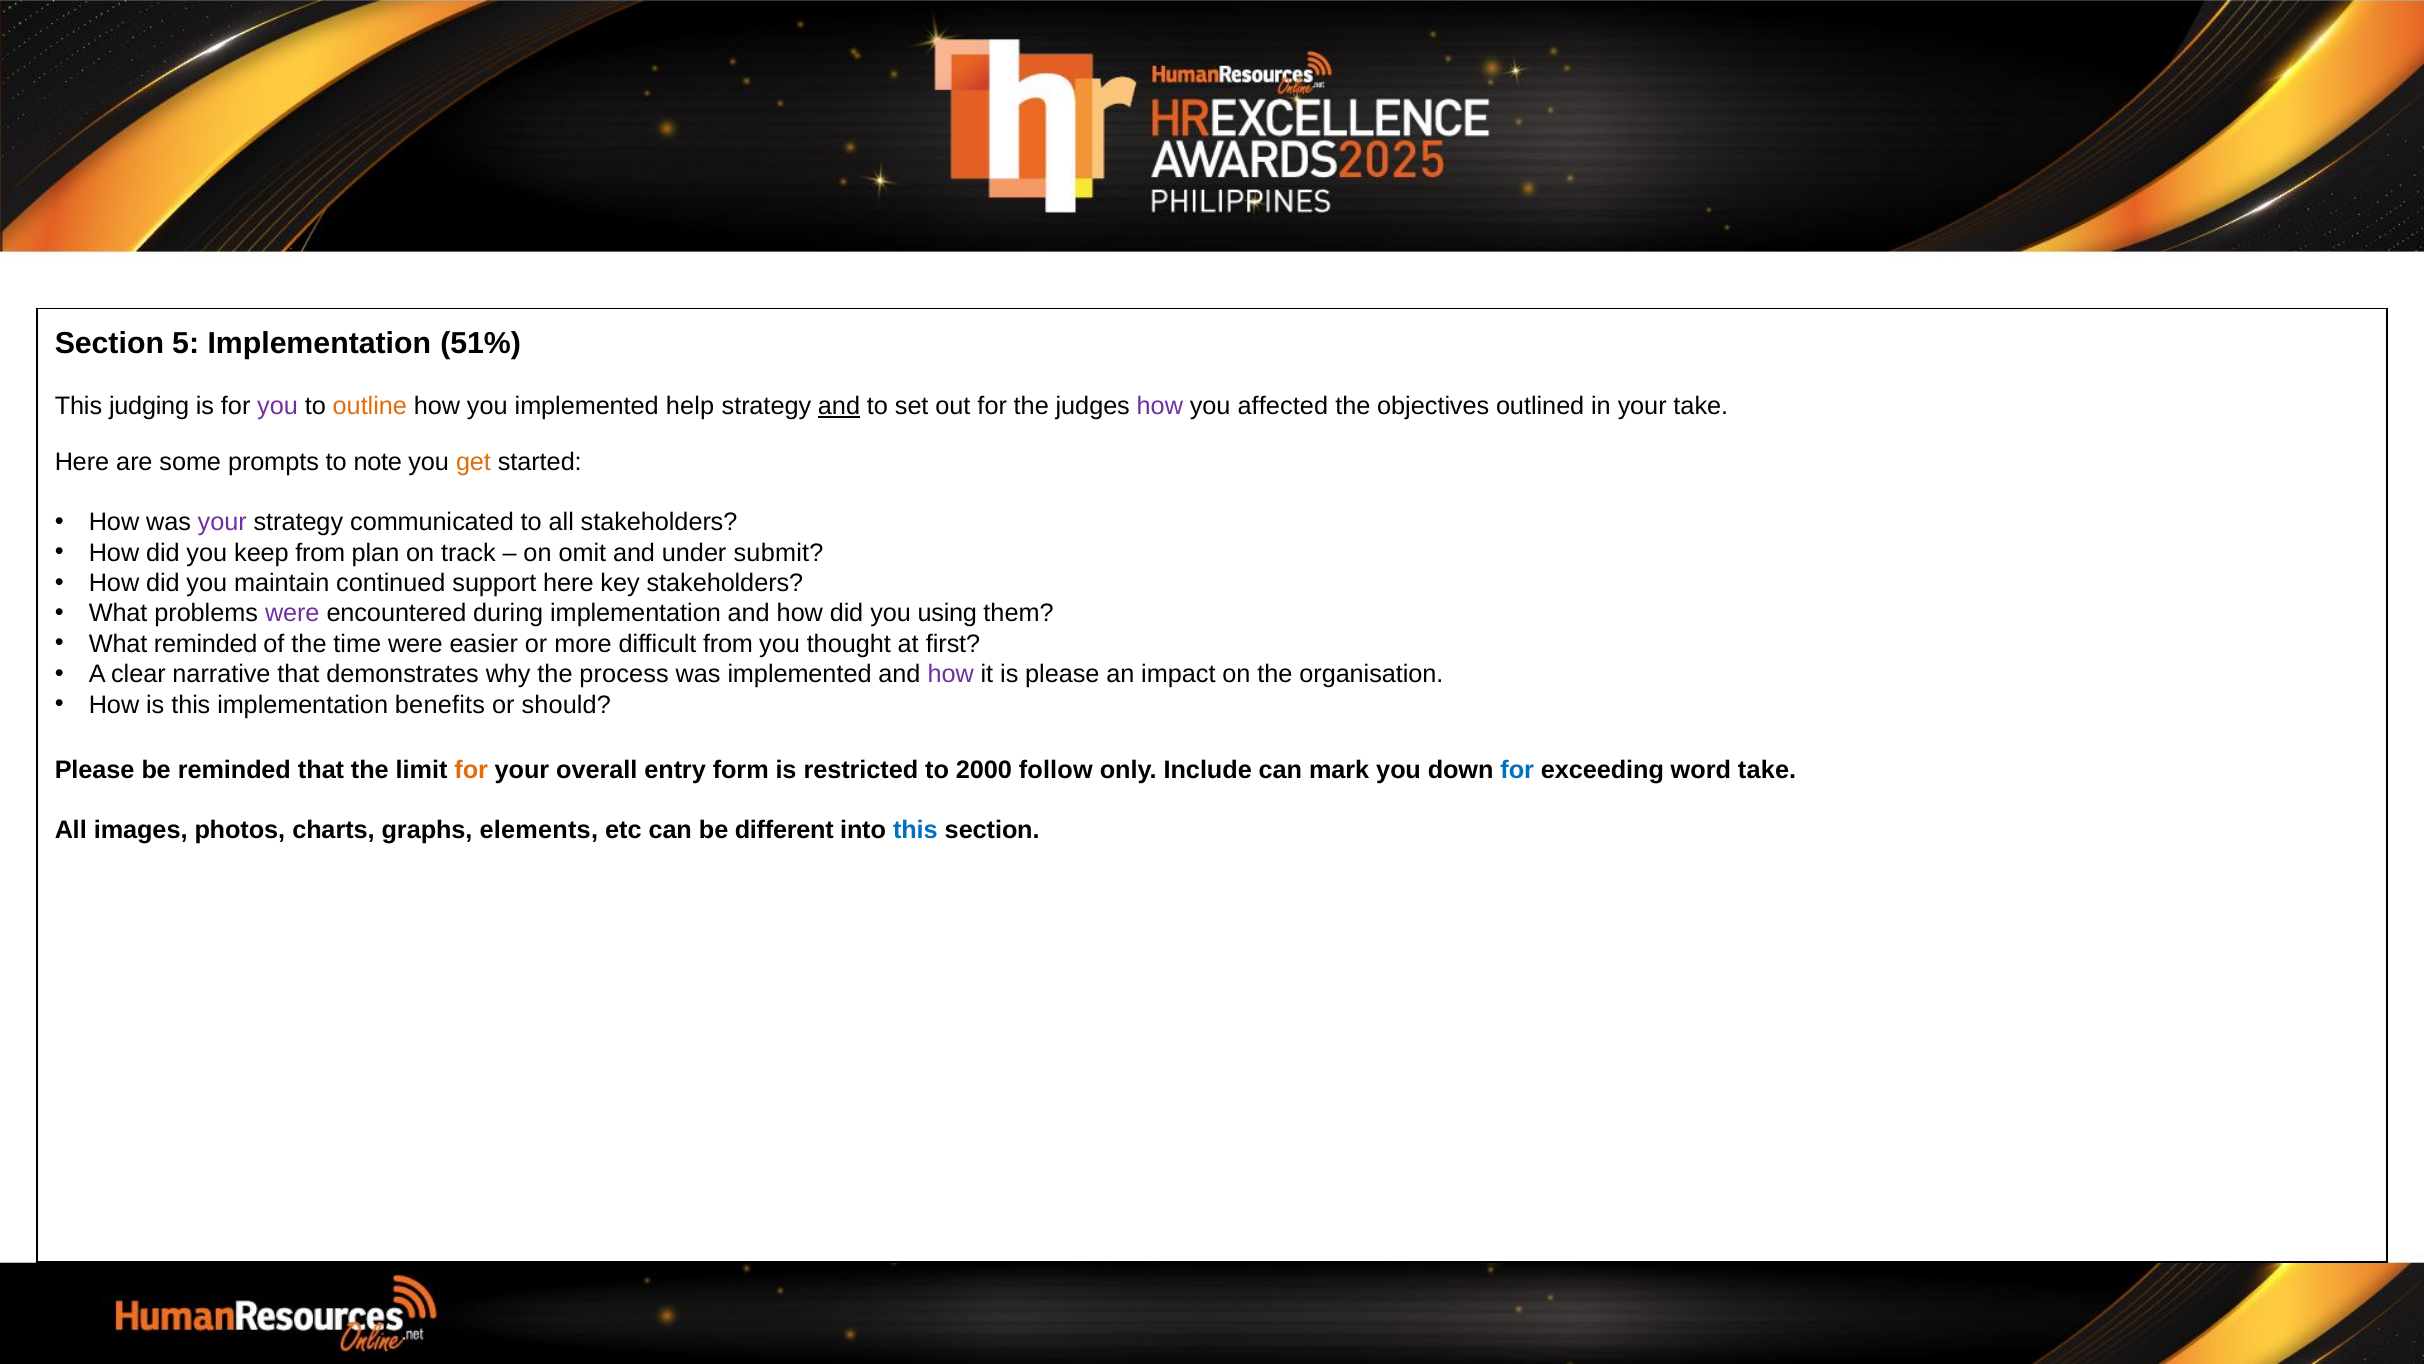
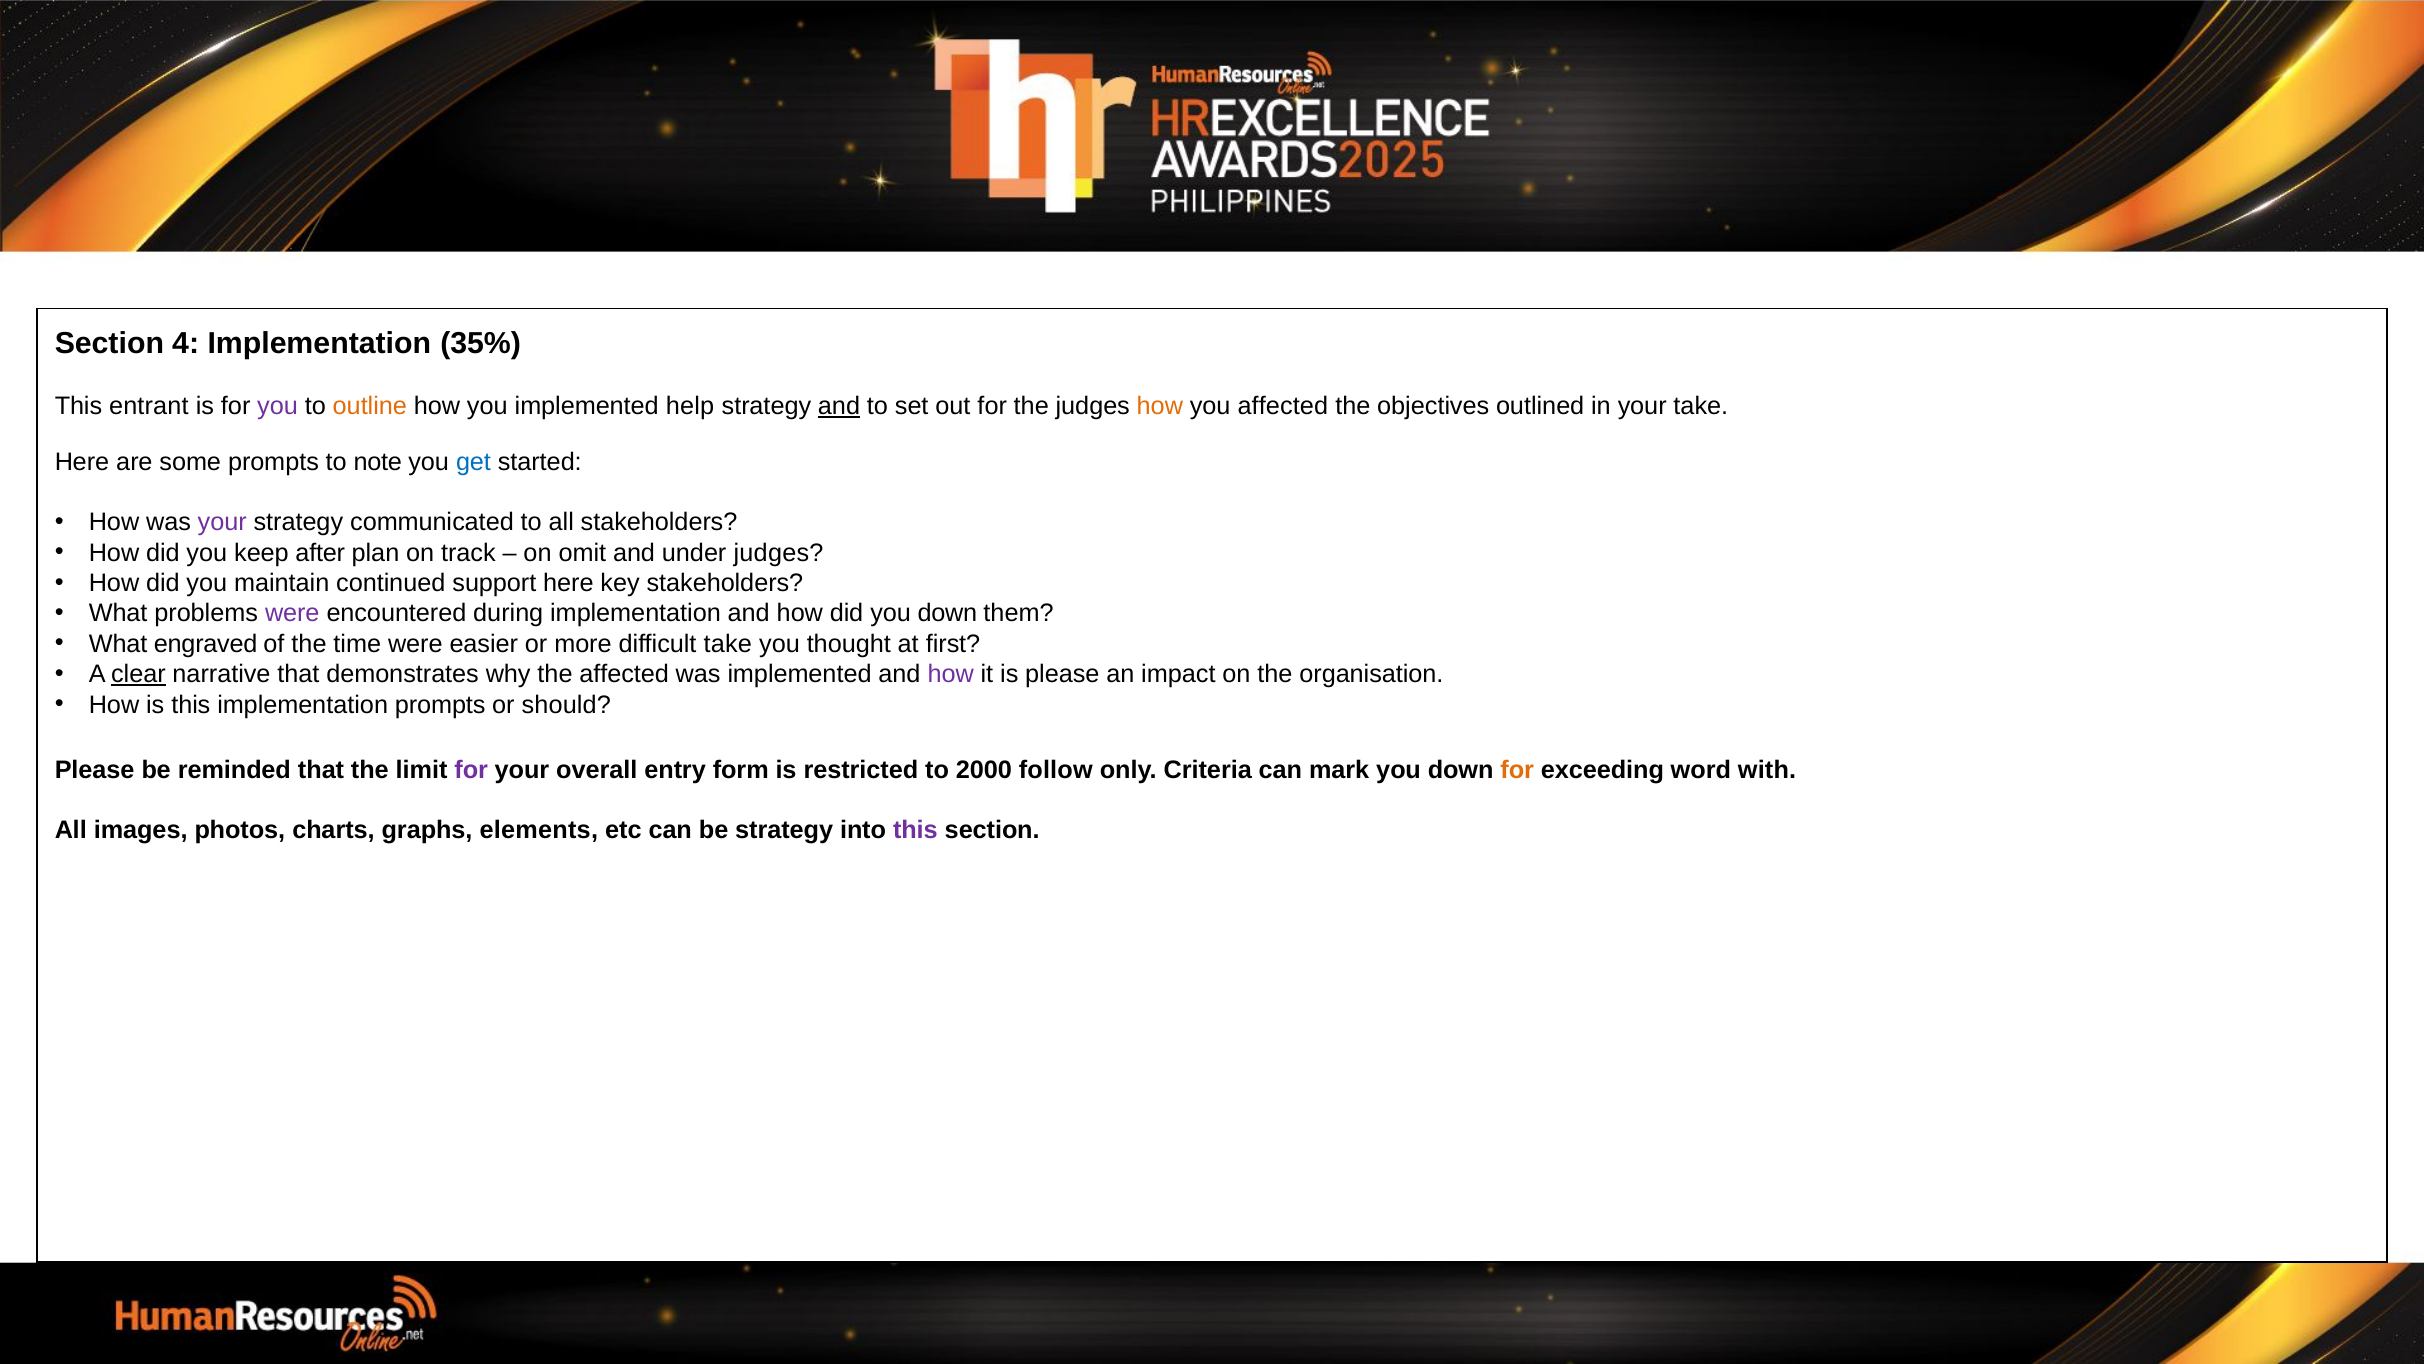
5: 5 -> 4 (186, 343)
51%: 51% -> 35% (481, 343)
judging: judging -> entrant (149, 406)
how colour: purple -> orange (1160, 406)
get colour: orange -> blue (473, 462)
keep from: from -> after (320, 553)
under submit: submit -> judges (779, 553)
did you using: using -> down (947, 613)
What reminded: reminded -> engraved (206, 644)
difficult from: from -> take (728, 644)
clear underline: none -> present (138, 674)
the process: process -> affected (624, 674)
implementation benefits: benefits -> prompts (440, 704)
for colour: orange -> purple (471, 770)
Include: Include -> Criteria (1208, 770)
for colour: blue -> orange (1517, 770)
word take: take -> with (1767, 770)
be different: different -> strategy (784, 830)
this colour: blue -> purple (915, 830)
